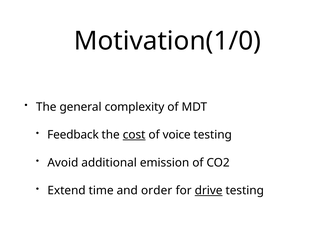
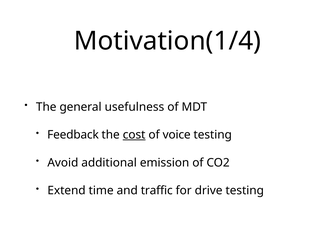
Motivation(1/0: Motivation(1/0 -> Motivation(1/4 (167, 41)
complexity: complexity -> usefulness (134, 107)
order: order -> traffic (157, 191)
drive underline: present -> none (209, 191)
